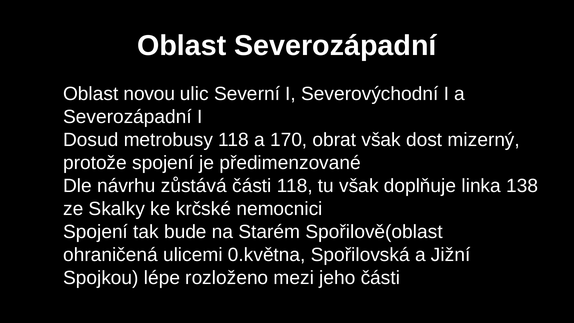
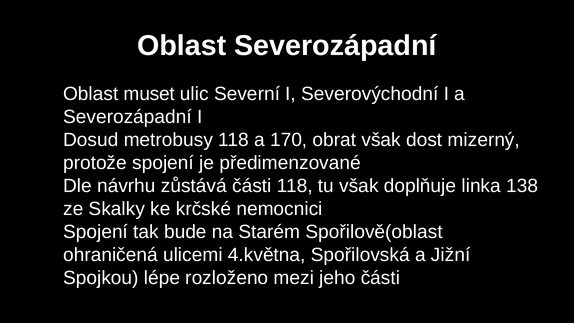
novou: novou -> muset (149, 94)
0.května: 0.května -> 4.května (267, 255)
